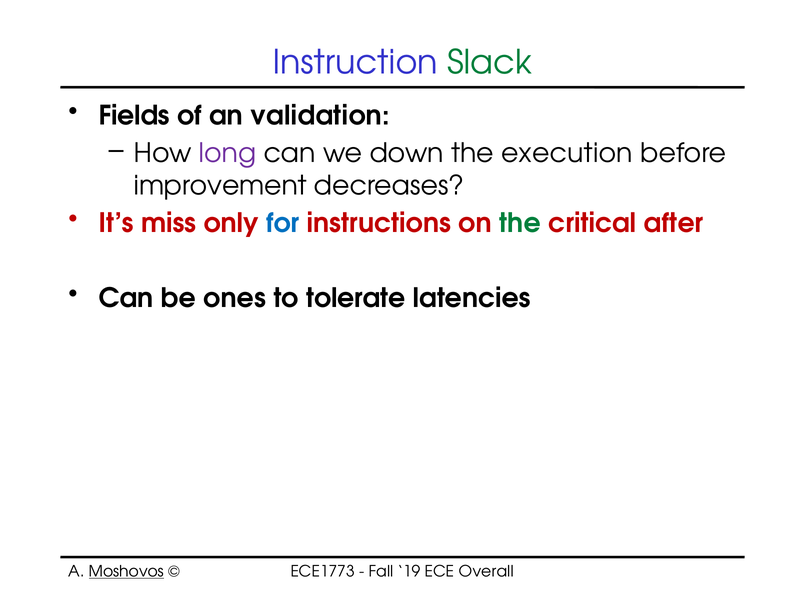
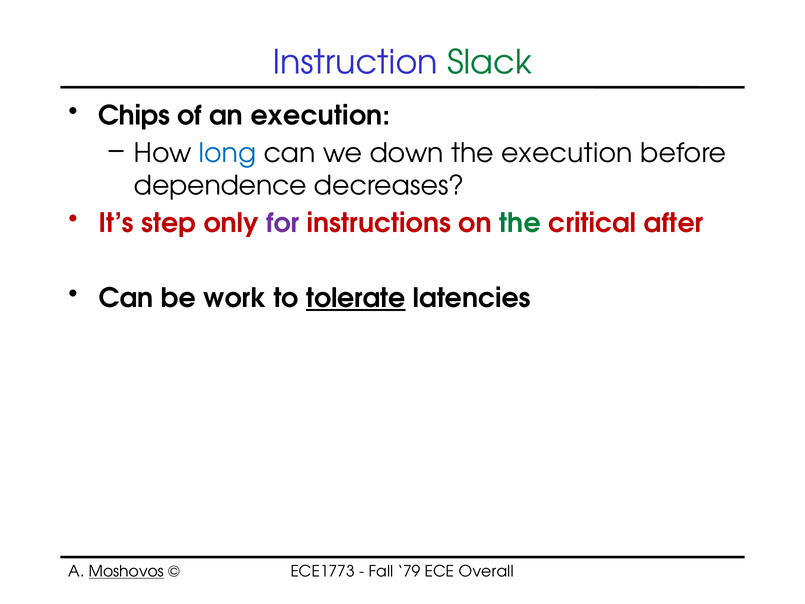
Fields: Fields -> Chips (134, 116)
an validation: validation -> execution (320, 116)
long colour: purple -> blue (228, 153)
improvement: improvement -> dependence (220, 186)
miss: miss -> step (169, 223)
for colour: blue -> purple (283, 223)
ones: ones -> work (235, 298)
tolerate underline: none -> present (356, 298)
19: 19 -> 79 (409, 571)
